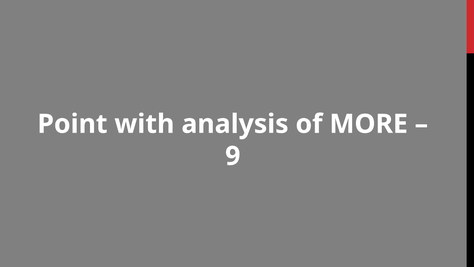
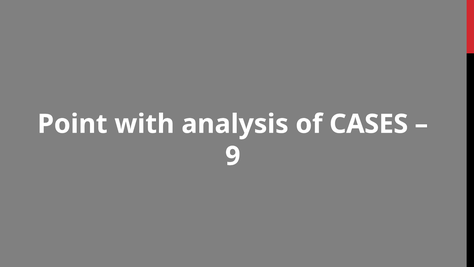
MORE: MORE -> CASES (369, 124)
